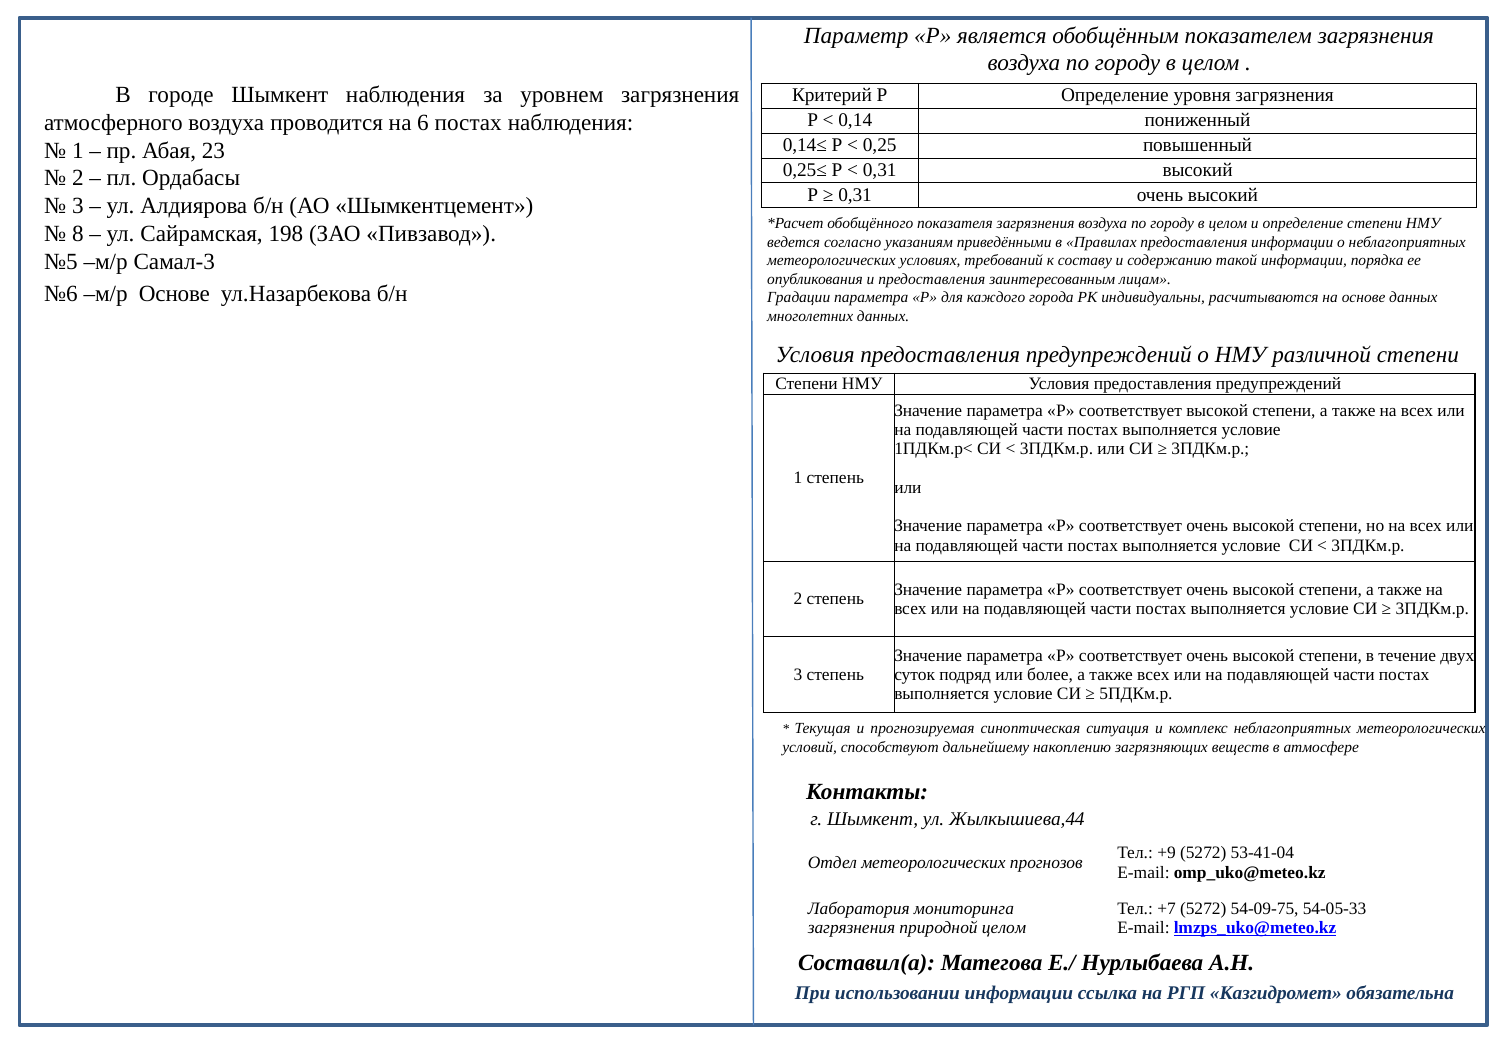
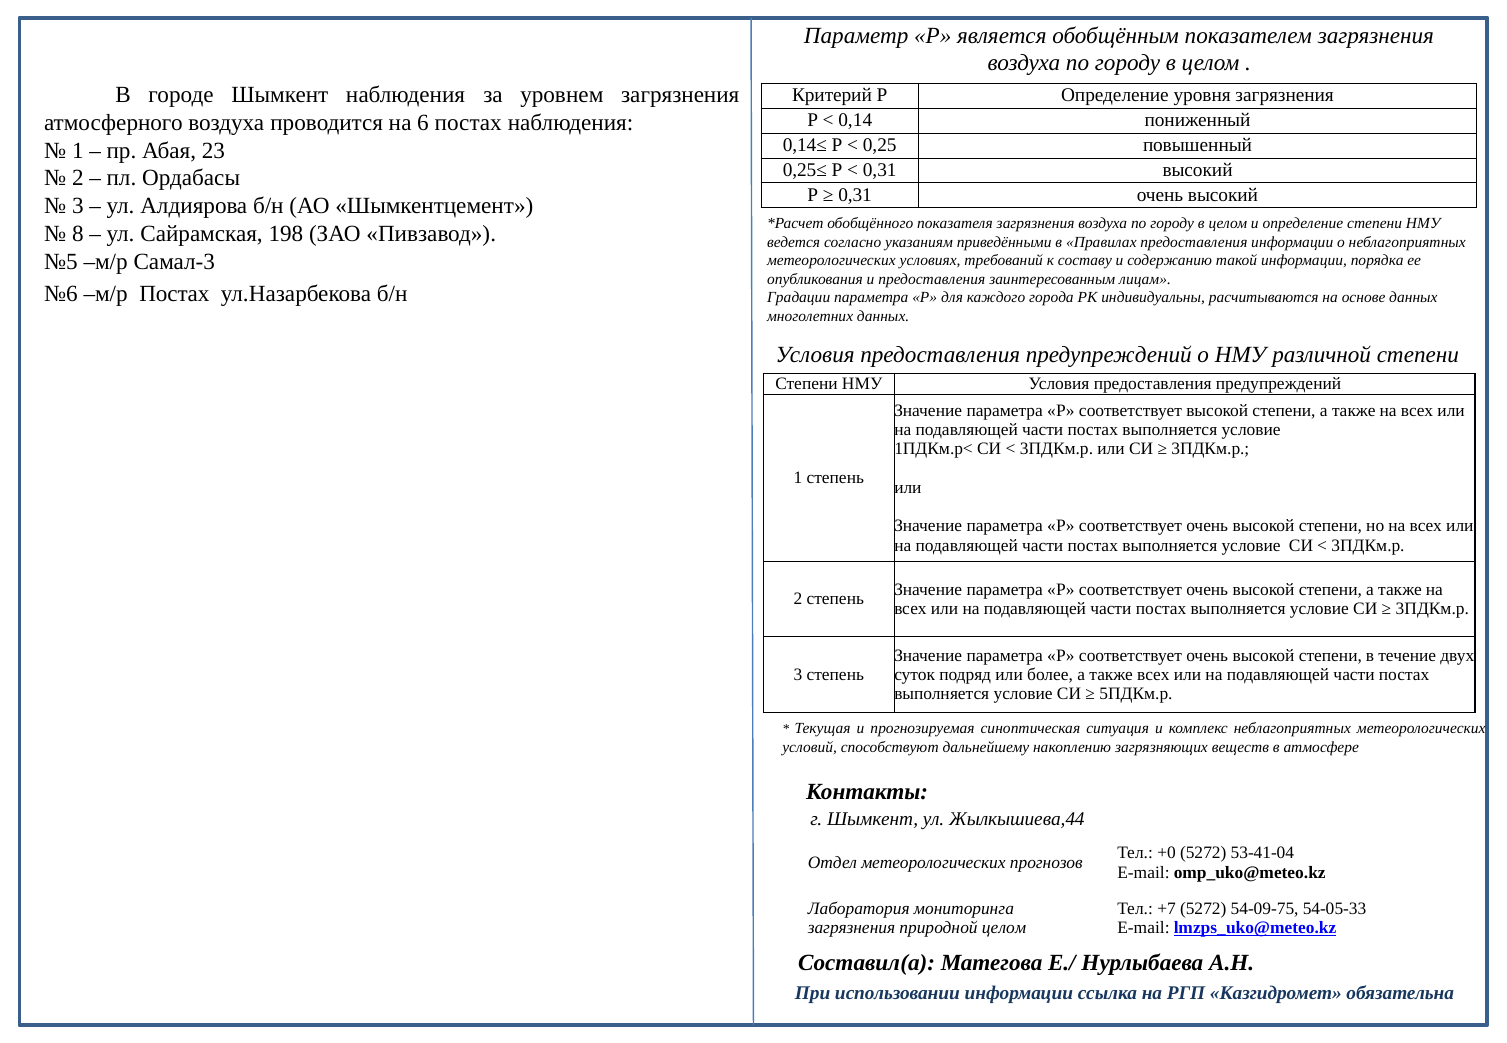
м/р Основе: Основе -> Постах (174, 294)
+9: +9 -> +0 (1167, 853)
